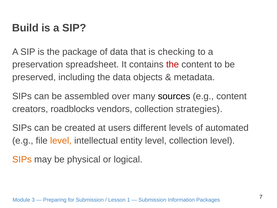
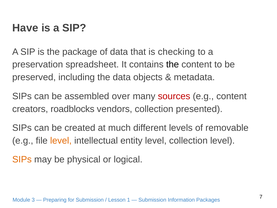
Build: Build -> Have (25, 28)
the colour: red -> black (173, 64)
sources colour: black -> red (174, 96)
strategies: strategies -> presented (199, 109)
users: users -> much (119, 128)
automated: automated -> removable (227, 128)
